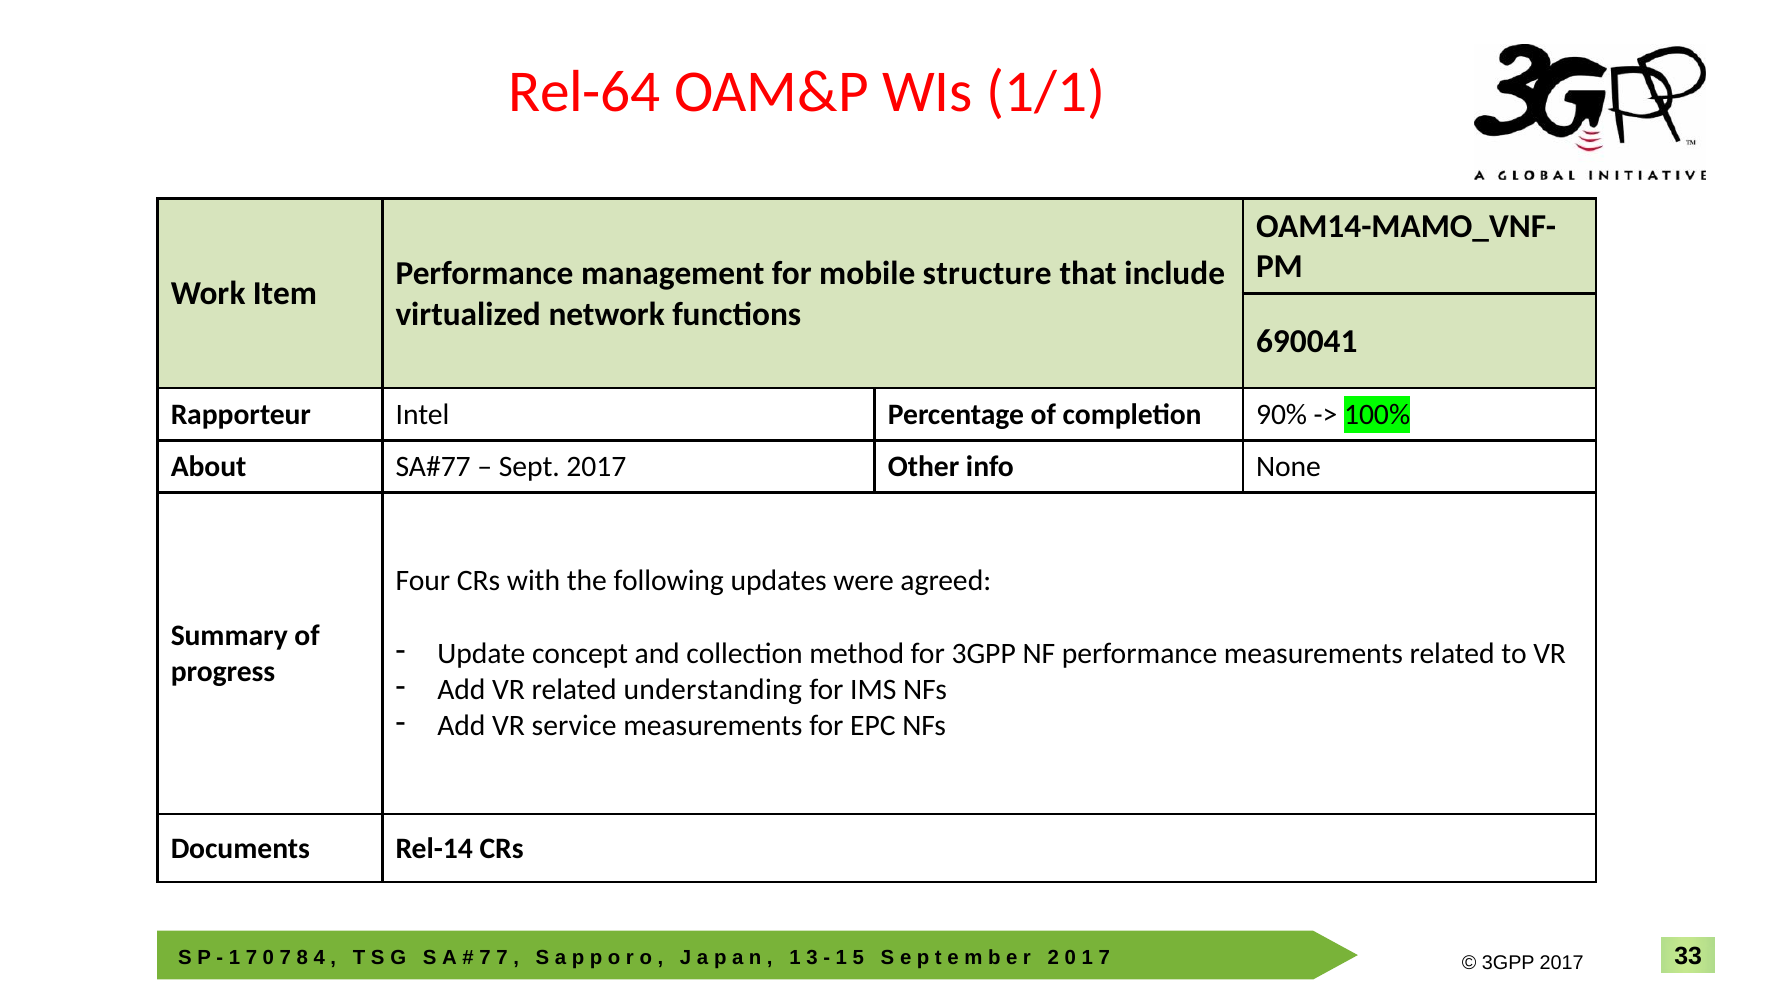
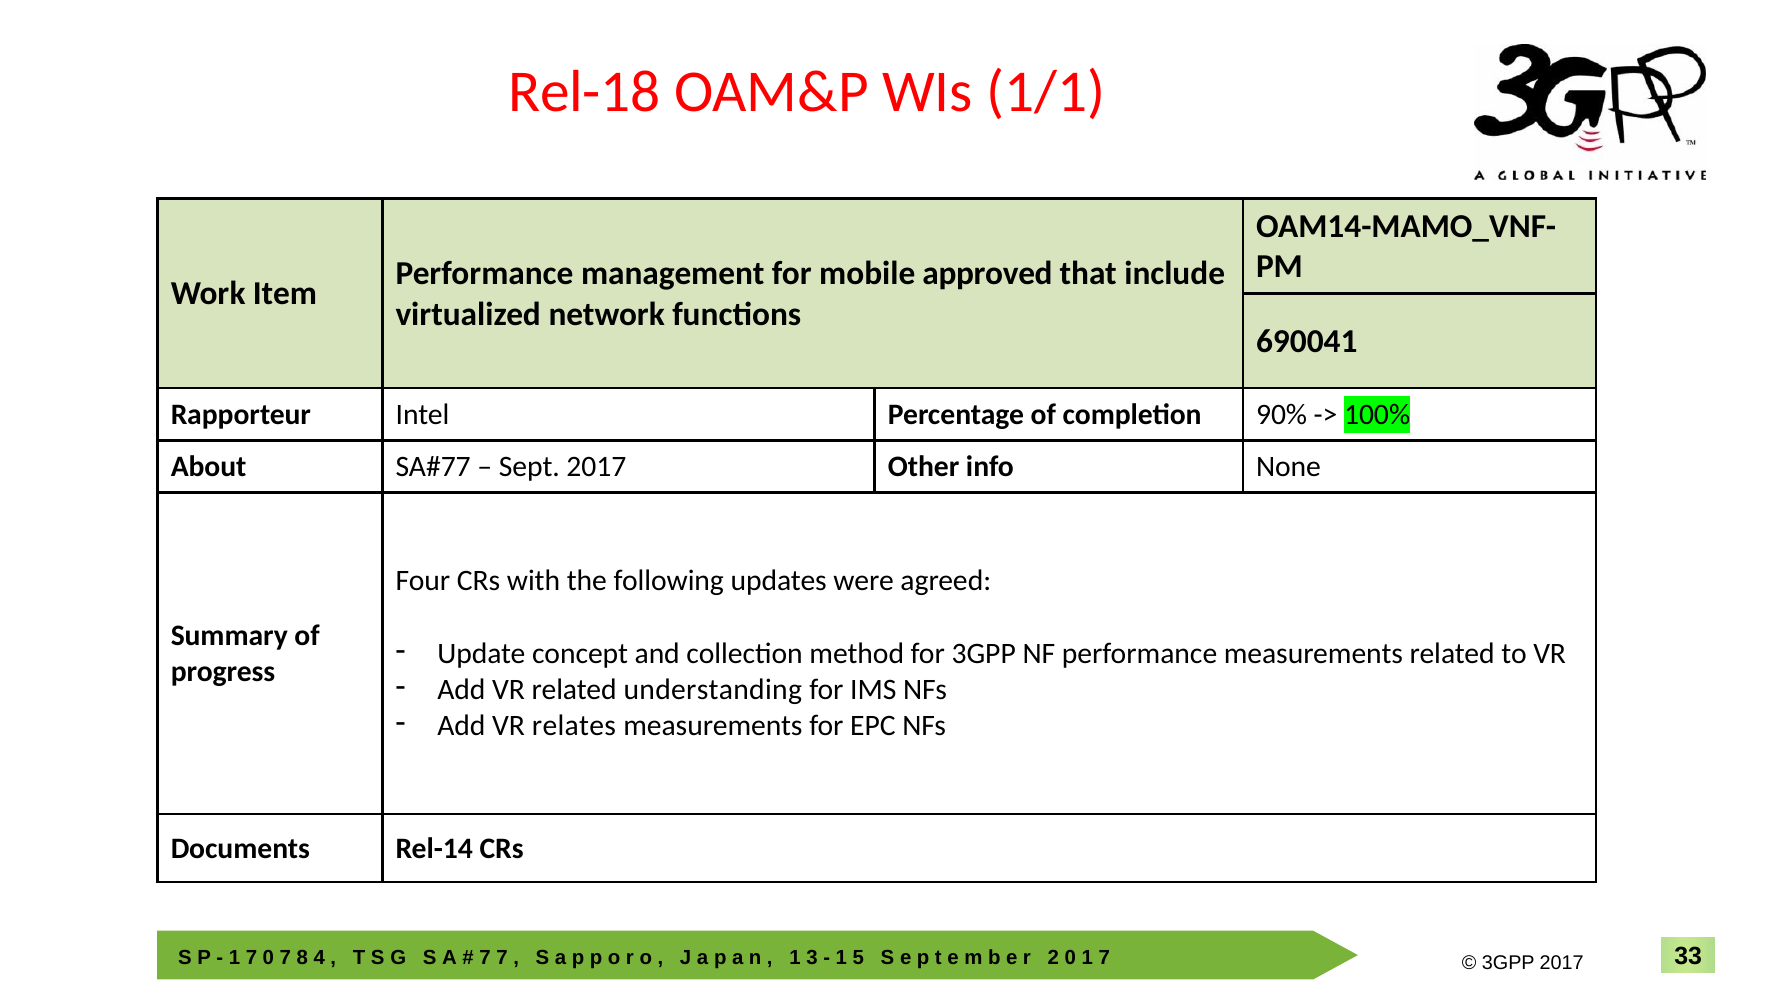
Rel-64: Rel-64 -> Rel-18 (584, 92)
structure: structure -> approved (988, 274)
service: service -> relates (574, 726)
